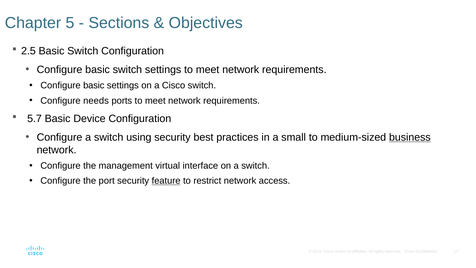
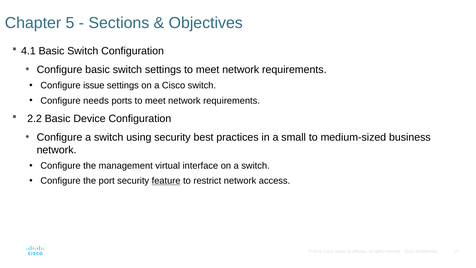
2.5: 2.5 -> 4.1 (28, 51)
basic: basic -> issue (94, 85)
5.7: 5.7 -> 2.2 (35, 119)
business underline: present -> none (410, 137)
